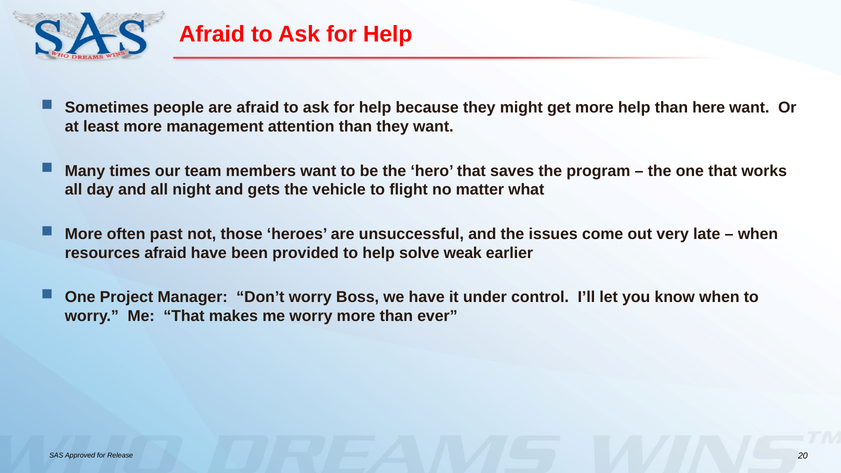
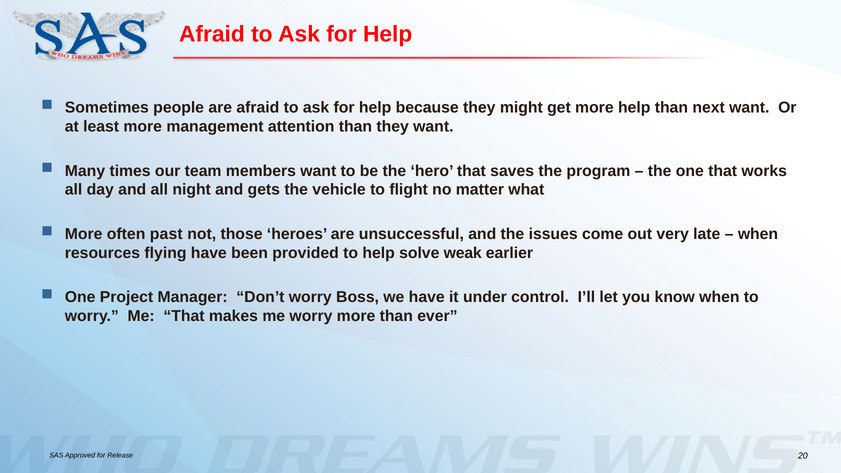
here: here -> next (709, 108)
resources afraid: afraid -> flying (166, 253)
